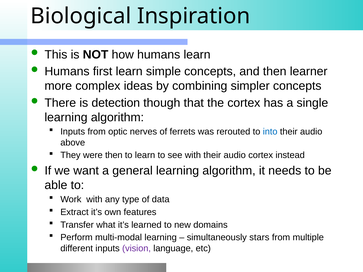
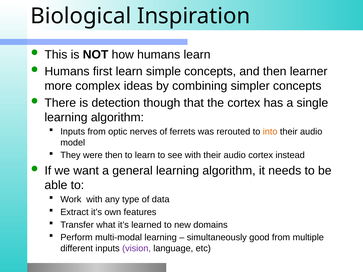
into colour: blue -> orange (270, 132)
above: above -> model (73, 143)
stars: stars -> good (259, 238)
